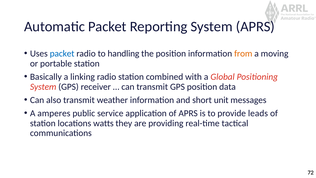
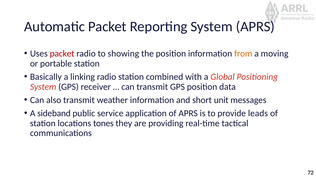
packet colour: blue -> red (62, 53)
handling: handling -> showing (123, 53)
amperes: amperes -> sideband (54, 113)
watts: watts -> tones (103, 123)
